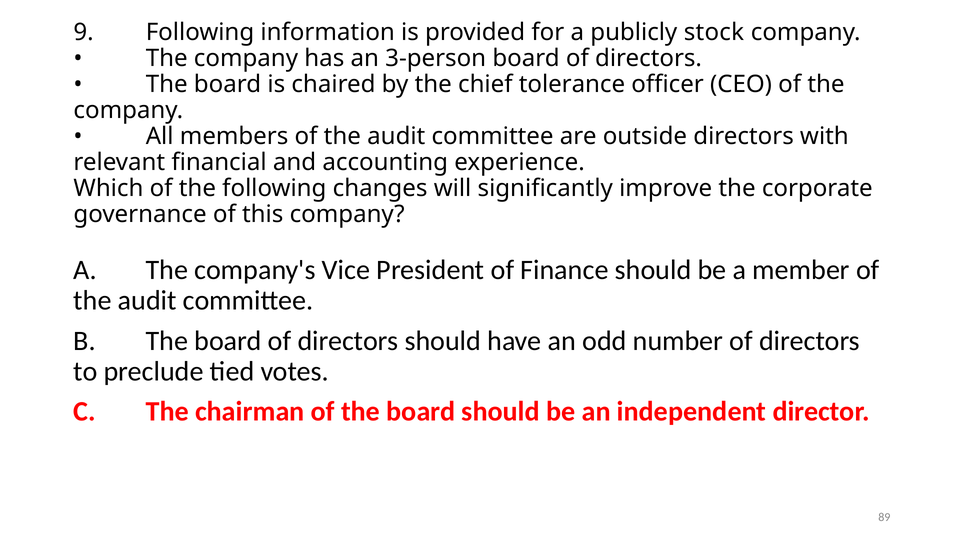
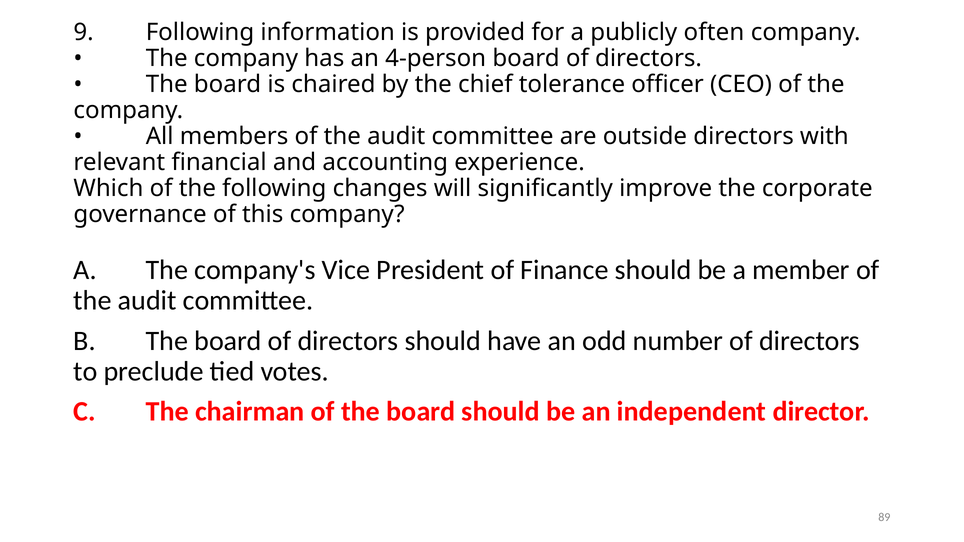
stock: stock -> often (714, 32)
3-person: 3-person -> 4-person (436, 58)
